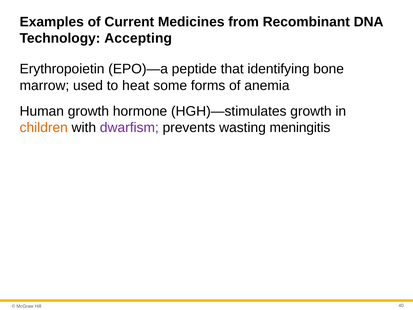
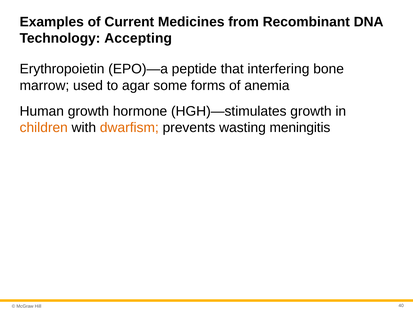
identifying: identifying -> interfering (278, 69)
heat: heat -> agar (136, 85)
dwarfism colour: purple -> orange (129, 128)
